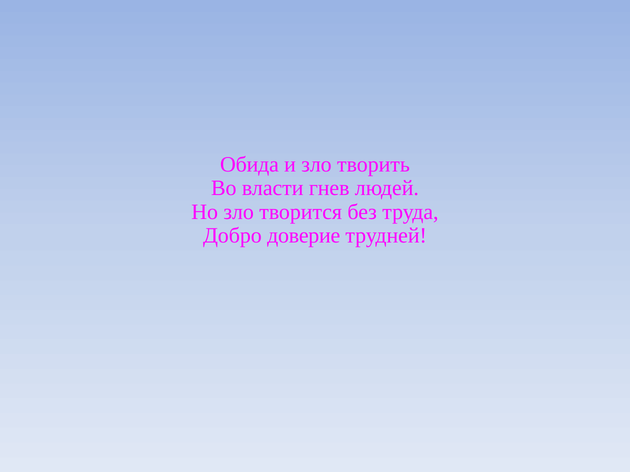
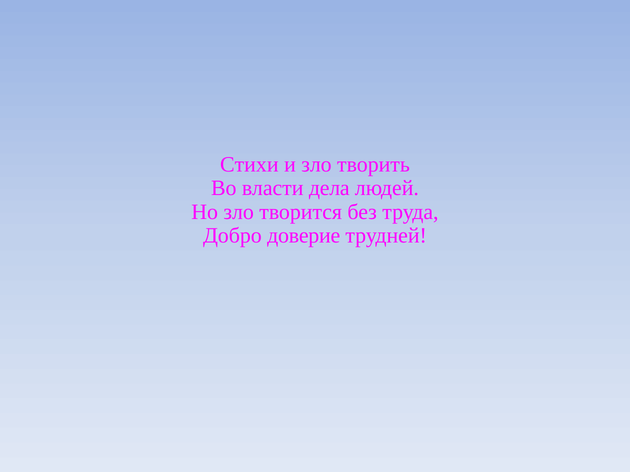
Обида: Обида -> Стихи (249, 165)
гнев: гнев -> дела (329, 188)
